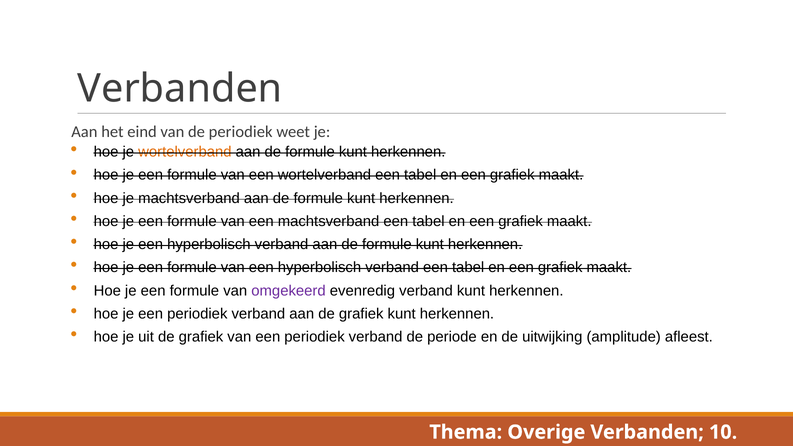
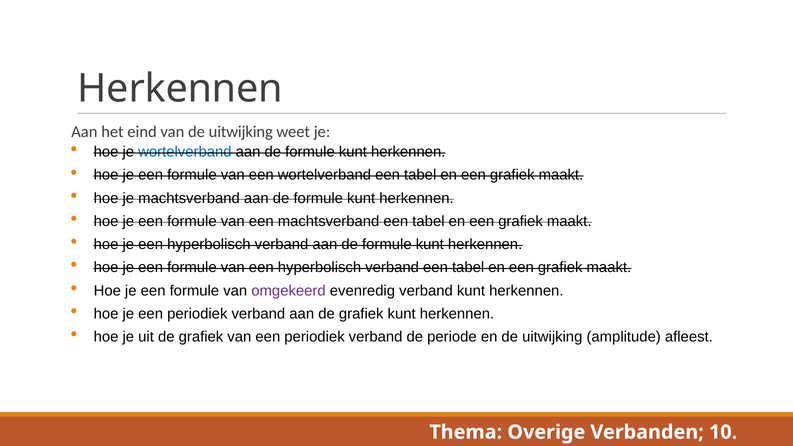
Verbanden: Verbanden -> Herkennen (180, 89)
van de periodiek: periodiek -> uitwijking (241, 132)
wortelverband colour: orange -> blue (185, 152)
